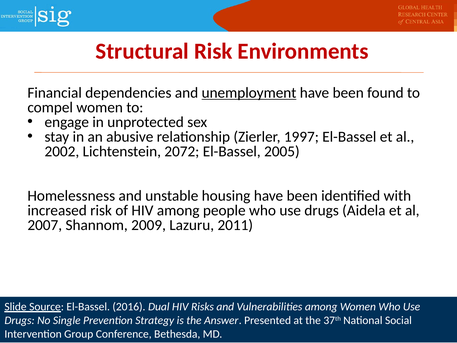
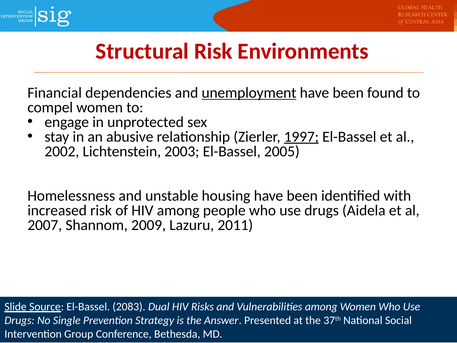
1997 underline: none -> present (301, 137)
2072: 2072 -> 2003 (182, 151)
2016: 2016 -> 2083 (129, 306)
